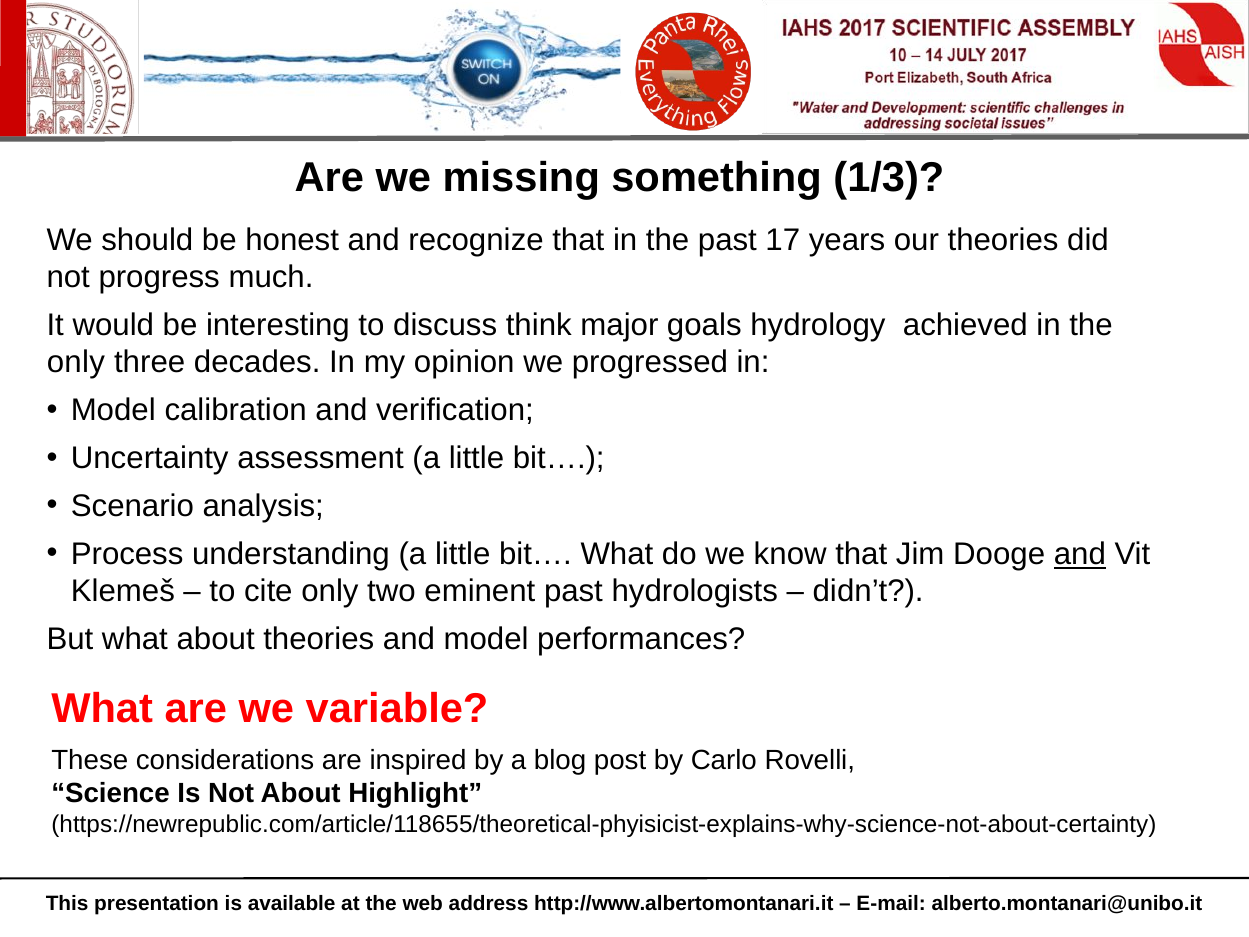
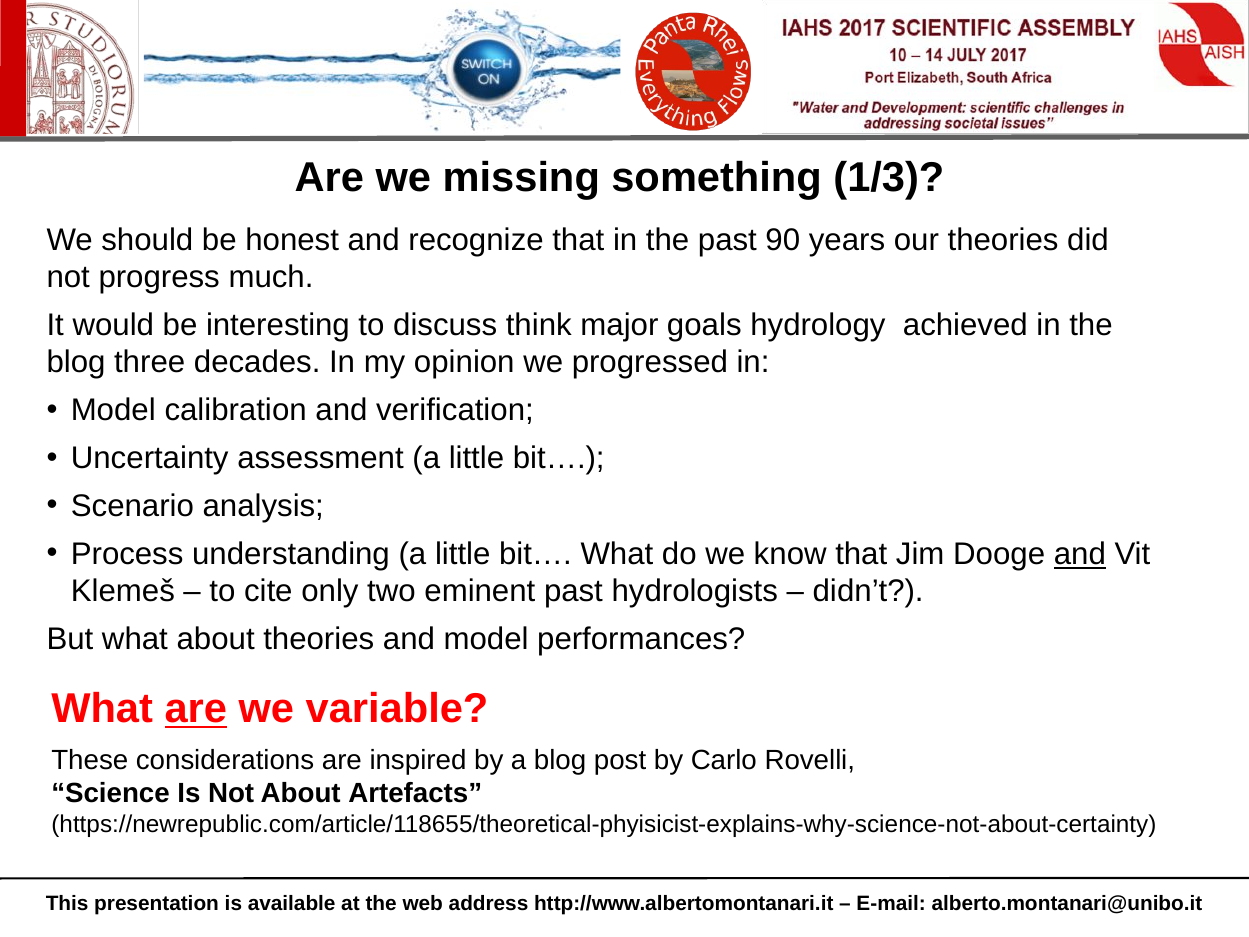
17: 17 -> 90 (783, 240)
only: only -> blog (76, 362)
are underline: none -> present (196, 709)
Highlight: Highlight -> Artefacts (415, 793)
